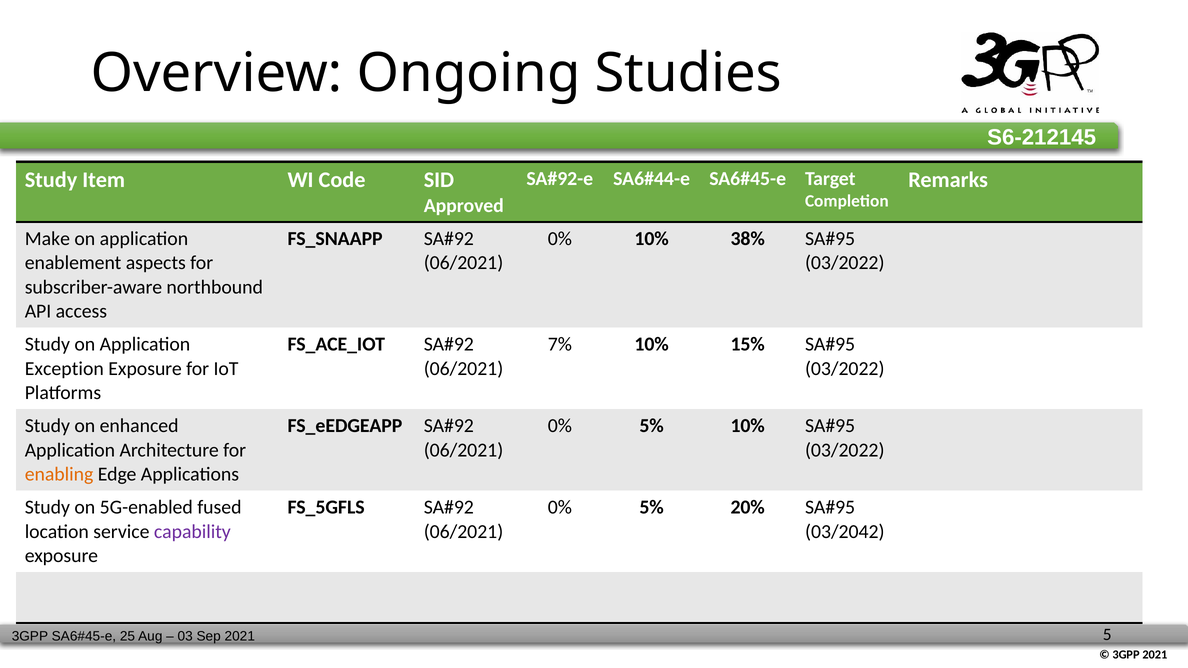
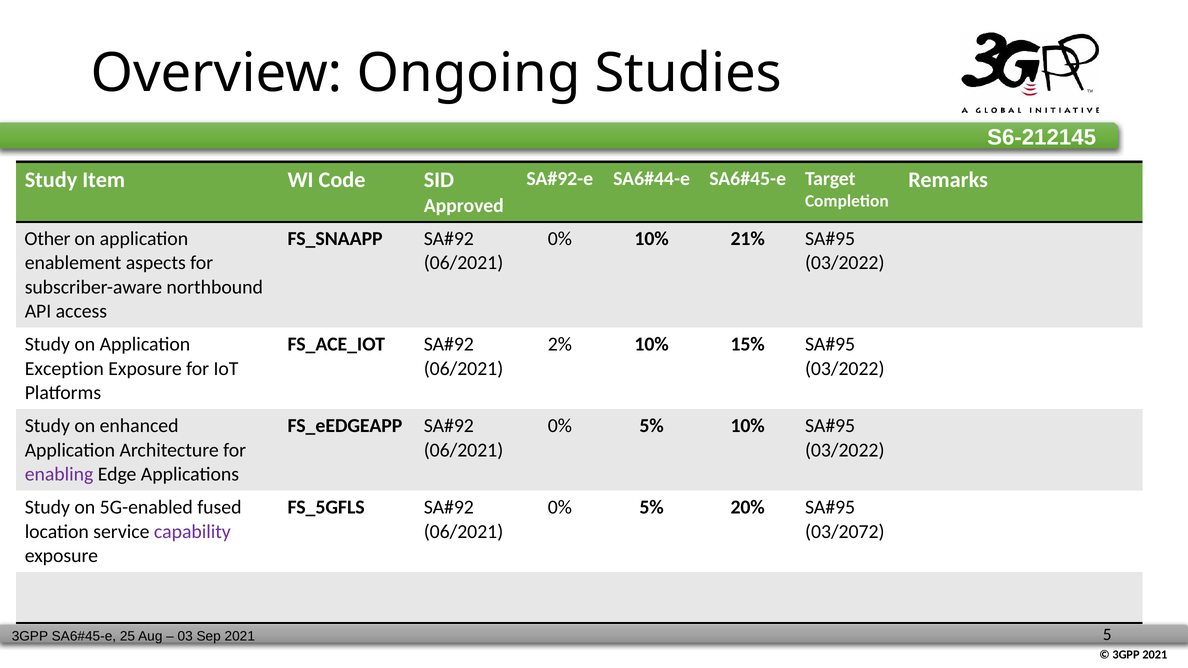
Make: Make -> Other (47, 239)
38%: 38% -> 21% (748, 239)
7%: 7% -> 2% (560, 345)
enabling colour: orange -> purple (59, 474)
03/2042: 03/2042 -> 03/2072 (845, 532)
